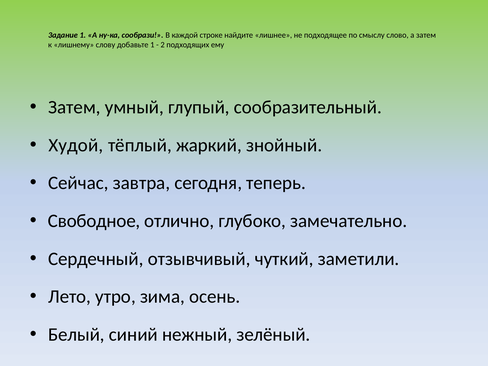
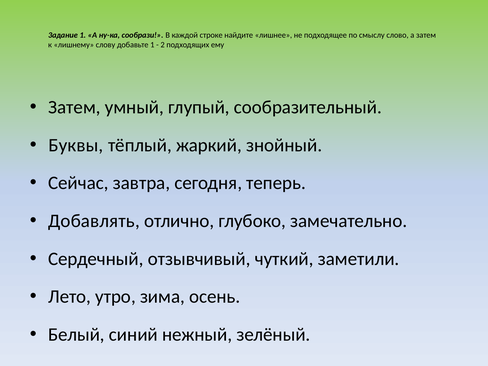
Худой: Худой -> Буквы (76, 145)
Свободное: Свободное -> Добавлять (94, 221)
